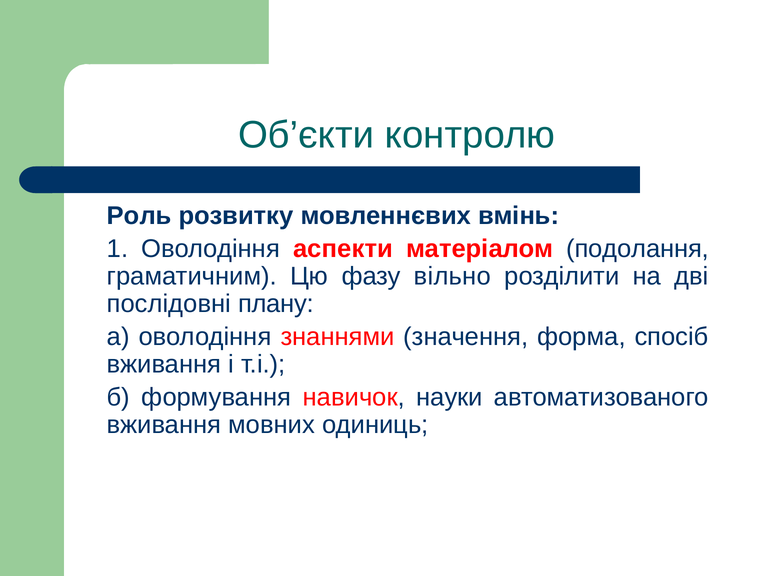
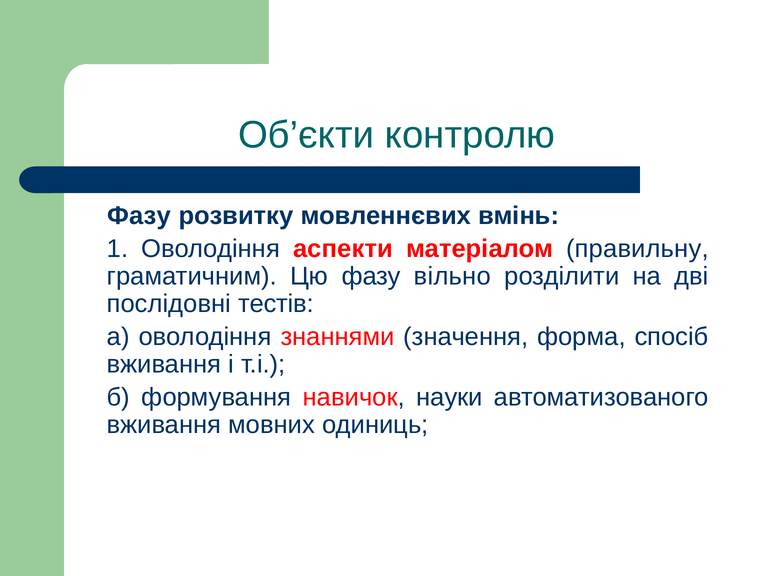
Роль: Роль -> Фазу (139, 216)
подолання: подолання -> правильну (637, 249)
плану: плану -> тестів (276, 304)
